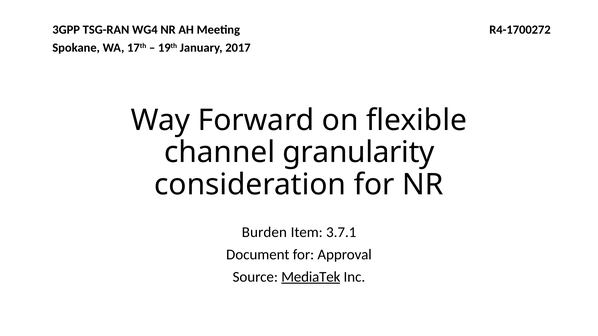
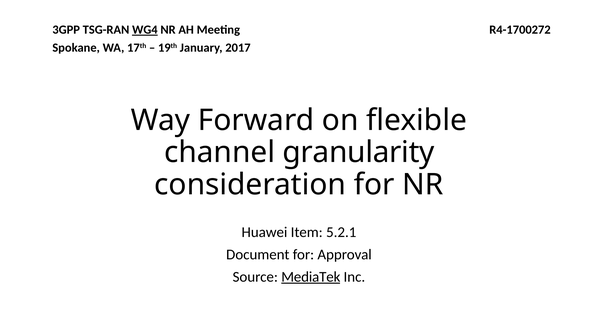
WG4 underline: none -> present (145, 30)
Burden: Burden -> Huawei (264, 232)
3.7.1: 3.7.1 -> 5.2.1 (341, 232)
